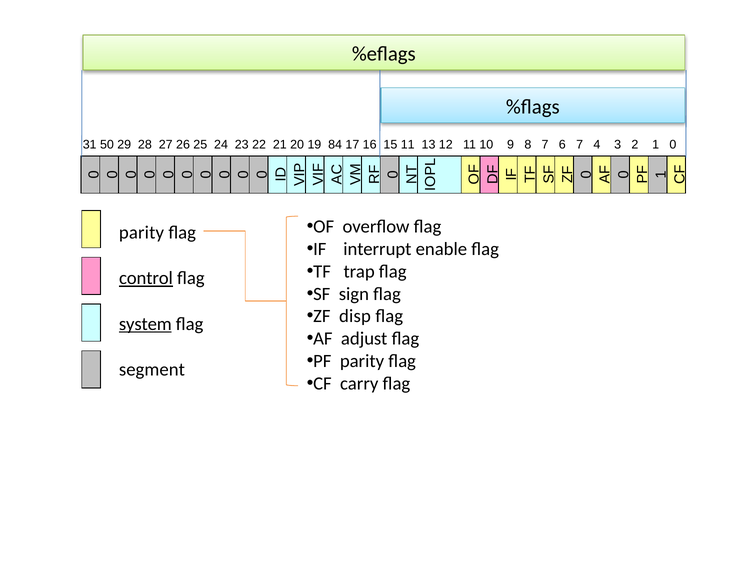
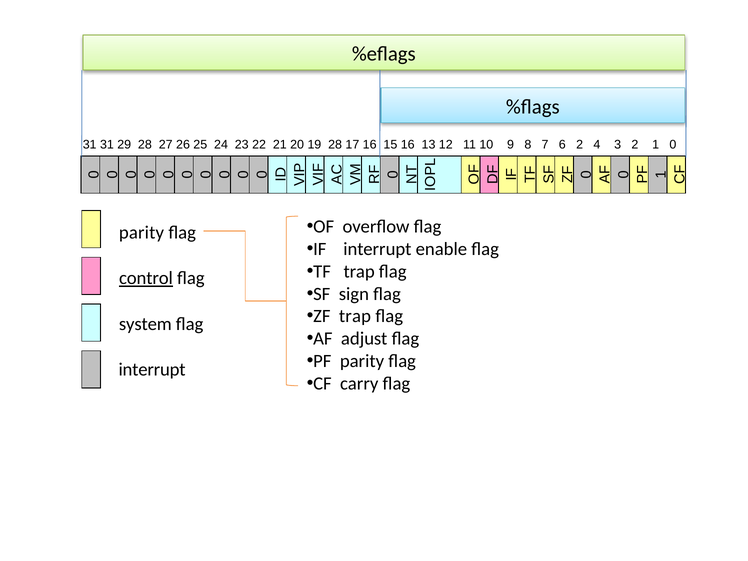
31 50: 50 -> 31 (107, 145)
19 84: 84 -> 28 (335, 145)
15 11: 11 -> 16 (408, 145)
6 7: 7 -> 2 (580, 145)
ZF disp: disp -> trap (355, 316)
system underline: present -> none (145, 324)
segment: segment -> interrupt (152, 370)
